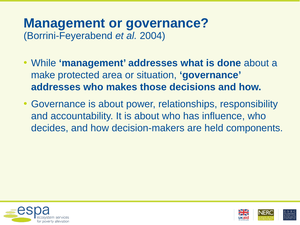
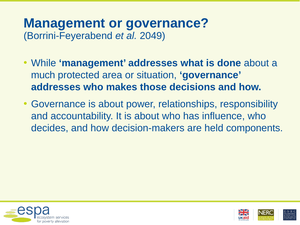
2004: 2004 -> 2049 (153, 36)
make: make -> much (43, 75)
